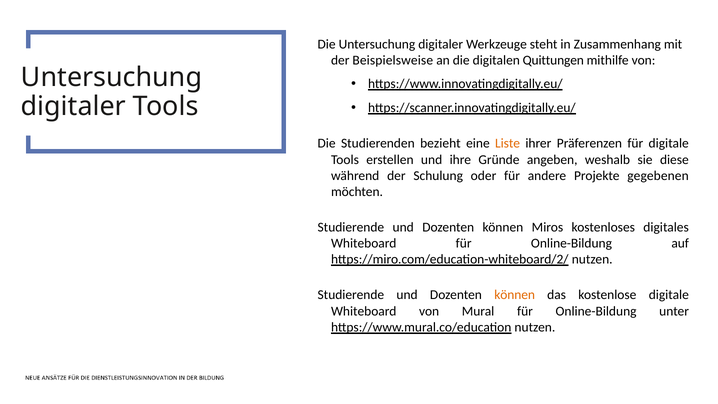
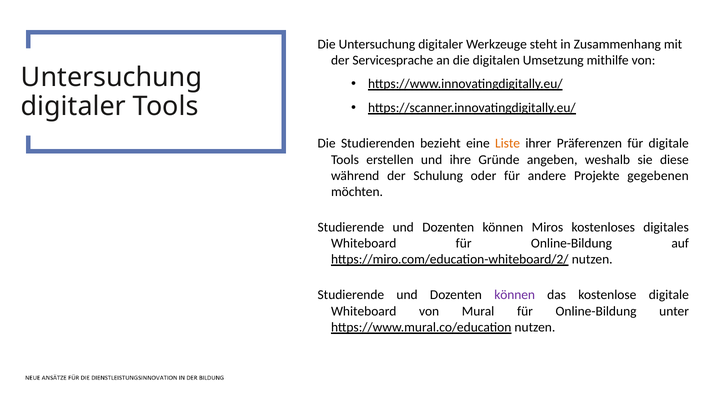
Beispielsweise: Beispielsweise -> Servicesprache (393, 60)
Quittungen: Quittungen -> Umsetzung (553, 60)
können colour: orange -> purple (515, 295)
